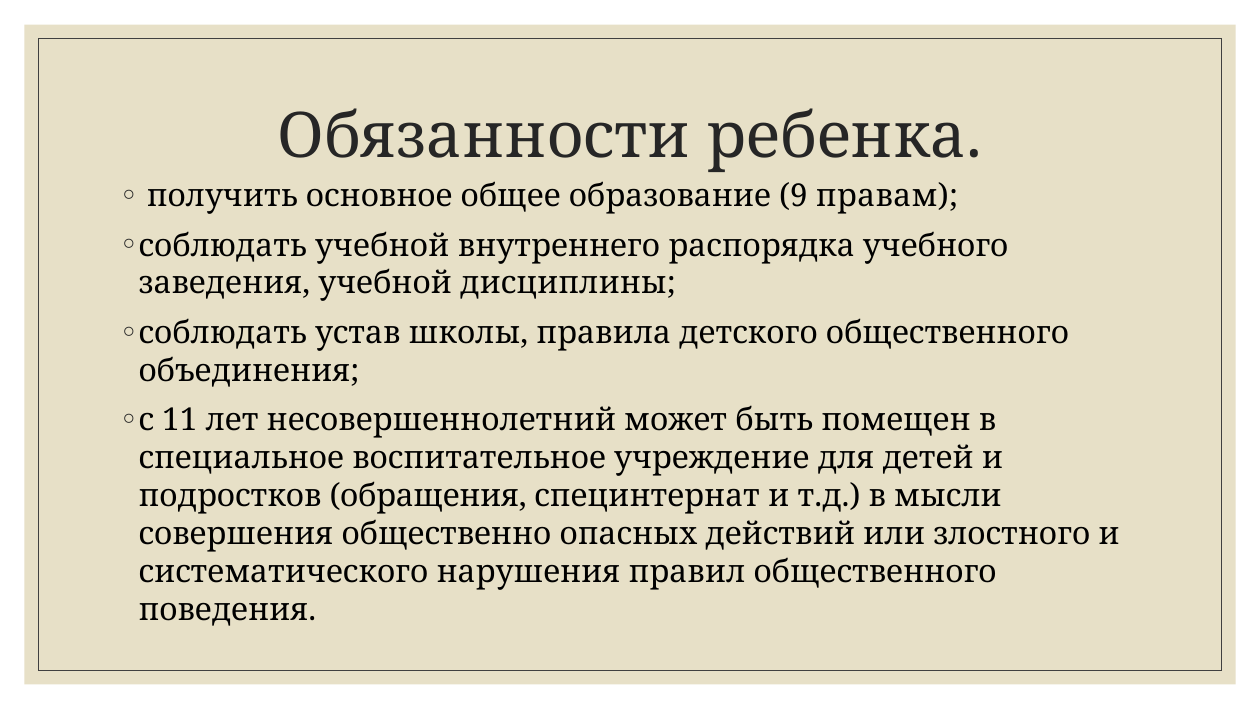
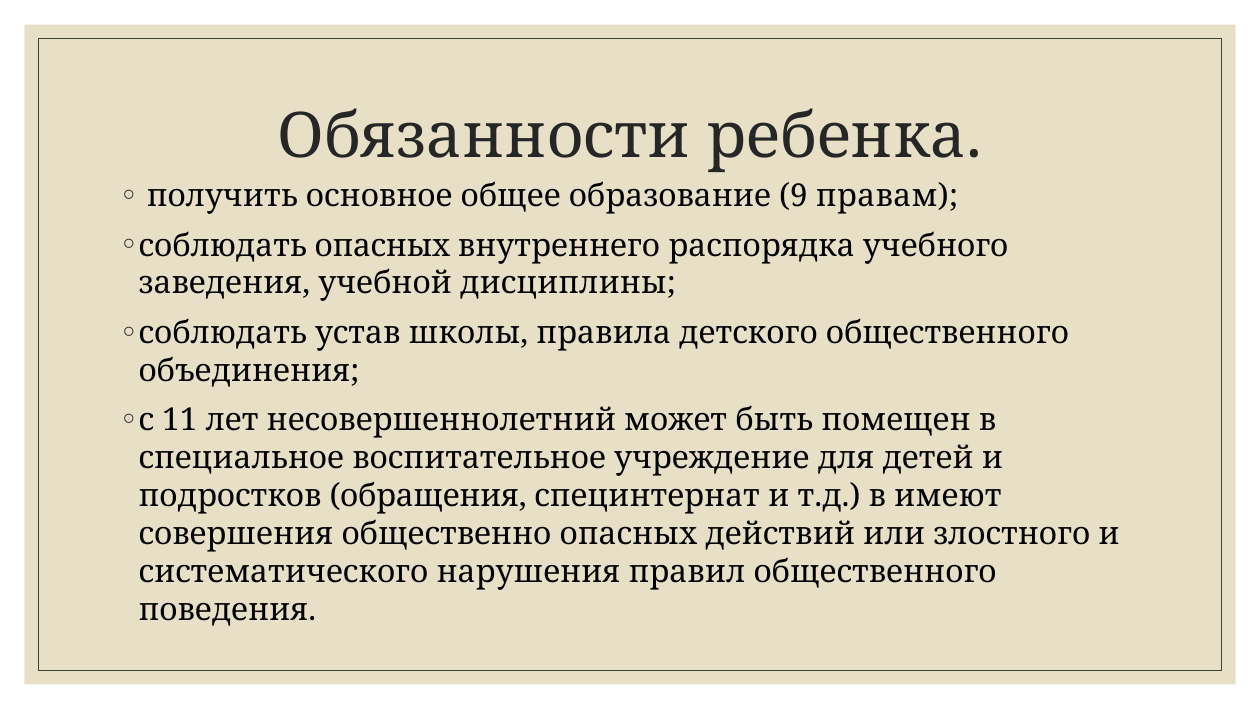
соблюдать учебной: учебной -> опасных (383, 246)
мысли: мысли -> имеют (948, 496)
